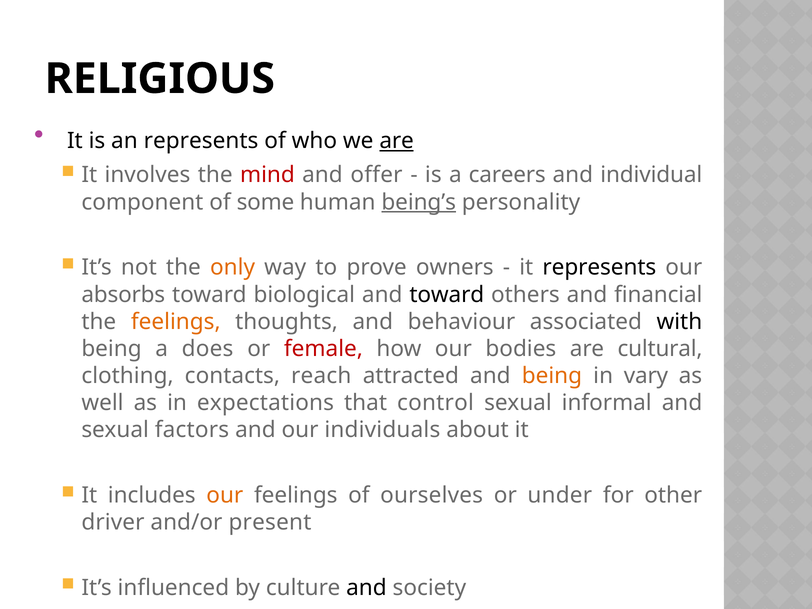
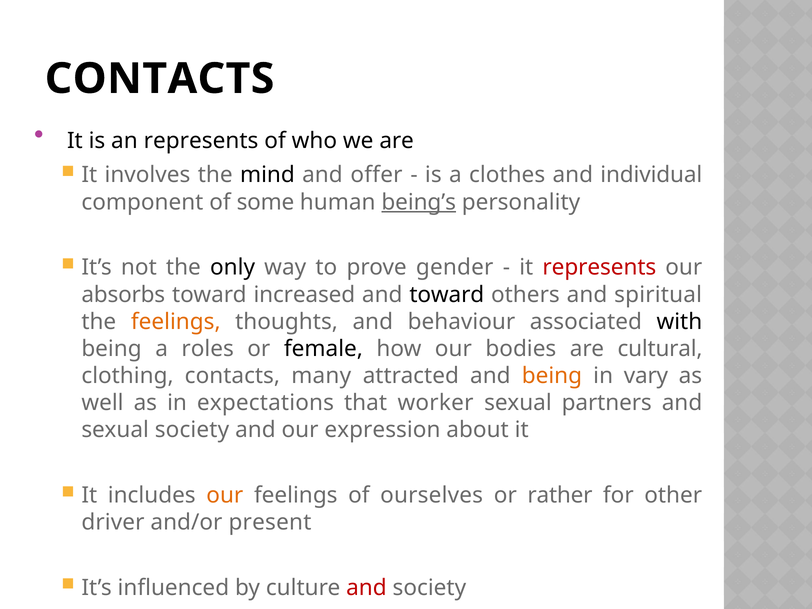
RELIGIOUS: RELIGIOUS -> CONTACTS (160, 79)
are underline: present -> none (397, 141)
mind colour: red -> black (267, 175)
careers: careers -> clothes (507, 175)
only colour: orange -> black (233, 267)
owners: owners -> gender (455, 267)
represents colour: black -> red (599, 267)
biological: biological -> increased (304, 295)
financial: financial -> spiritual (658, 295)
does: does -> roles (208, 349)
female colour: red -> black (323, 349)
reach: reach -> many (321, 376)
control: control -> worker (435, 403)
informal: informal -> partners (607, 403)
sexual factors: factors -> society (192, 430)
individuals: individuals -> expression (382, 430)
under: under -> rather (560, 495)
and colour: black -> red (366, 588)
